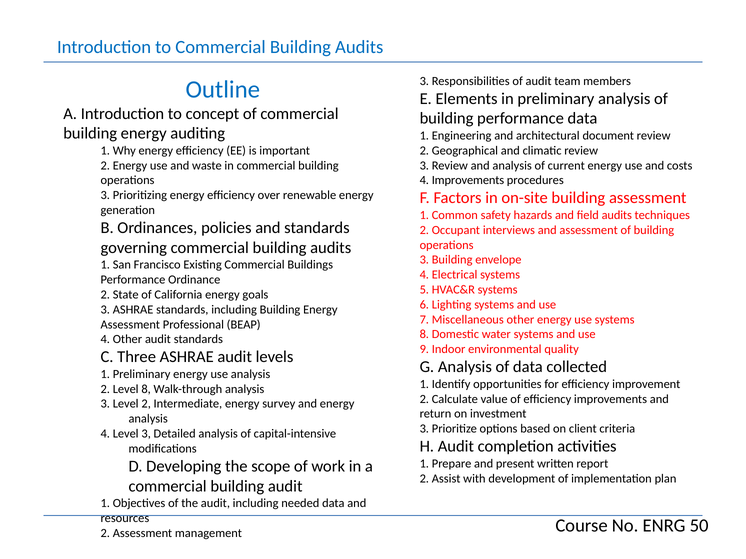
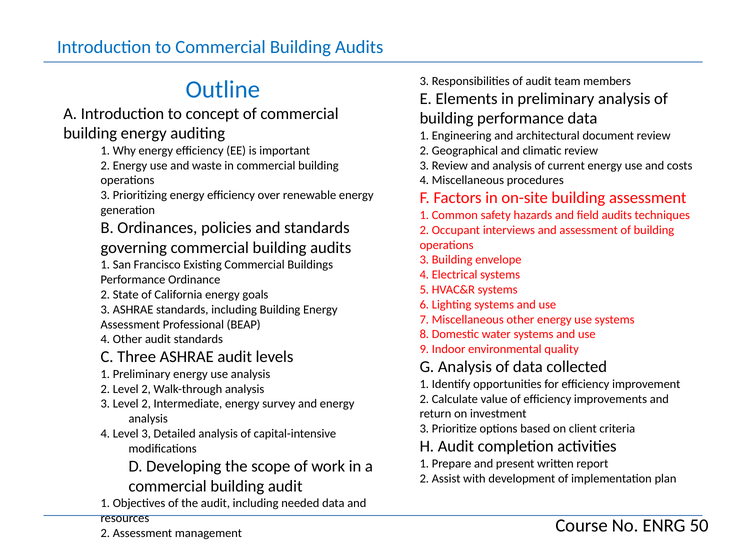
4 Improvements: Improvements -> Miscellaneous (468, 180)
2 Level 8: 8 -> 2 (146, 389)
